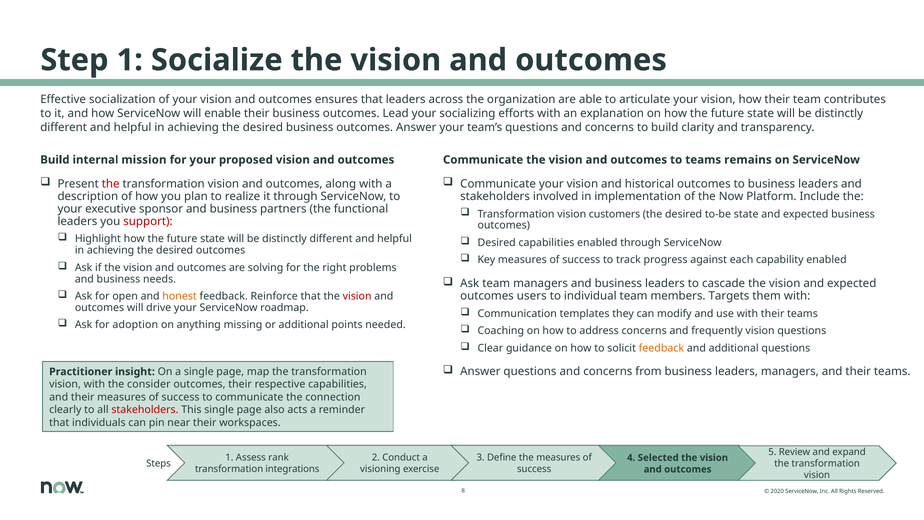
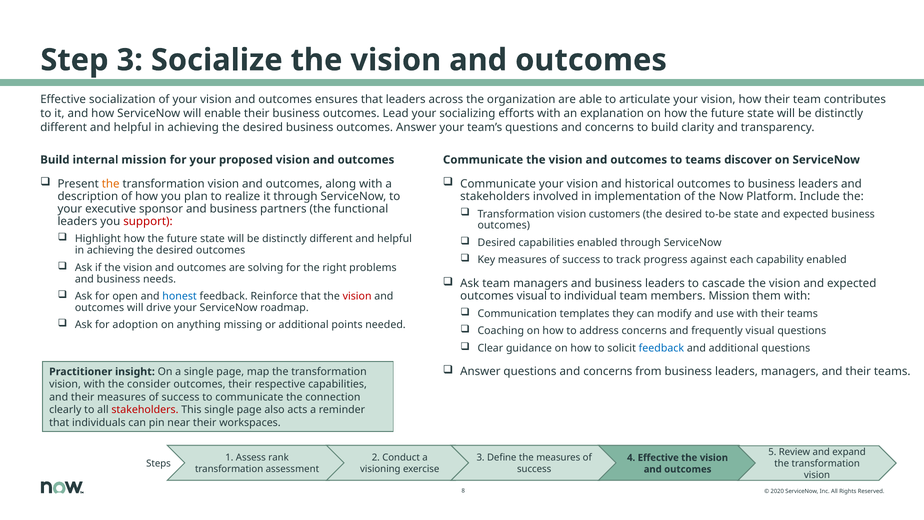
Step 1: 1 -> 3 (130, 60)
remains: remains -> discover (748, 160)
the colour: red -> orange (111, 184)
honest colour: orange -> blue (180, 296)
outcomes users: users -> visual (532, 296)
members Targets: Targets -> Mission (729, 296)
frequently vision: vision -> visual (760, 331)
feedback colour: orange -> blue (661, 348)
4 Selected: Selected -> Effective (658, 458)
integrations: integrations -> assessment (292, 469)
